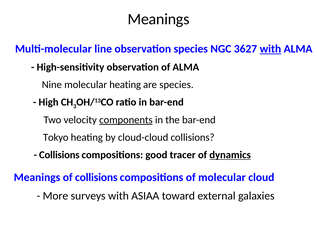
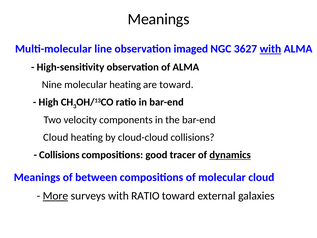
observation species: species -> imaged (191, 49)
are species: species -> toward (176, 85)
components underline: present -> none (126, 120)
Tokyo: Tokyo -> Cloud (56, 137)
of collisions: collisions -> between (96, 177)
More underline: none -> present (55, 196)
with ASIAA: ASIAA -> RATIO (145, 196)
